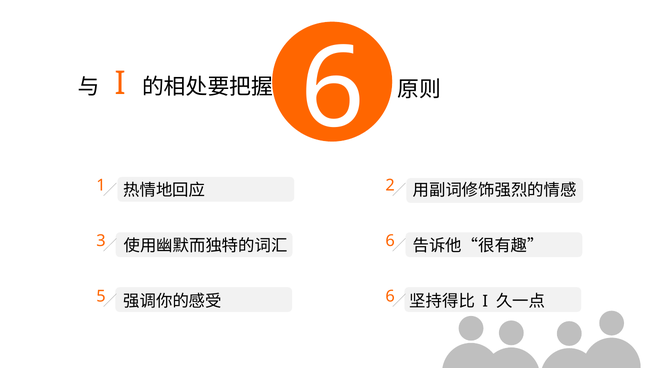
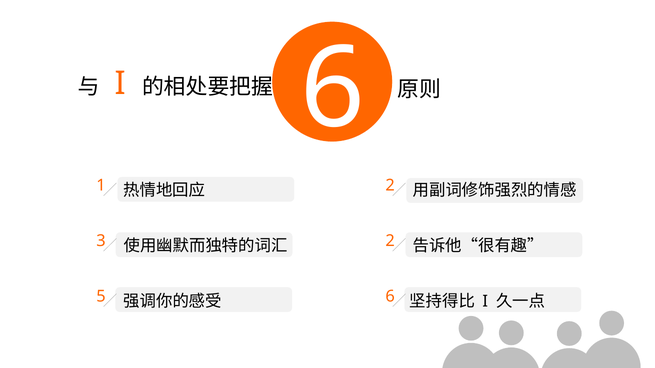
6: 6 -> 2 (390, 241)
